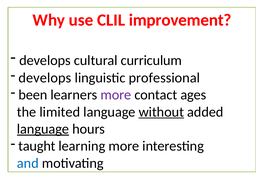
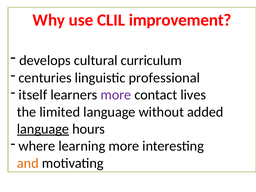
develops: develops -> centuries (45, 78)
been: been -> itself (33, 95)
ages: ages -> lives (193, 95)
without underline: present -> none (161, 112)
taught: taught -> where (37, 146)
and colour: blue -> orange (28, 163)
